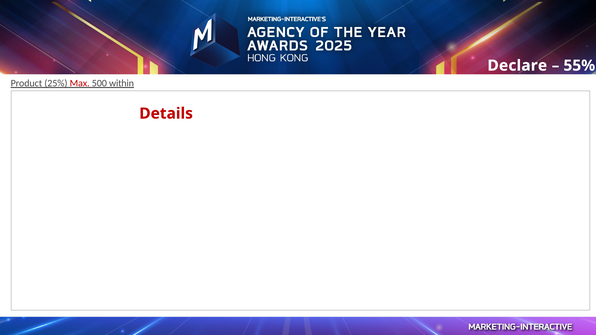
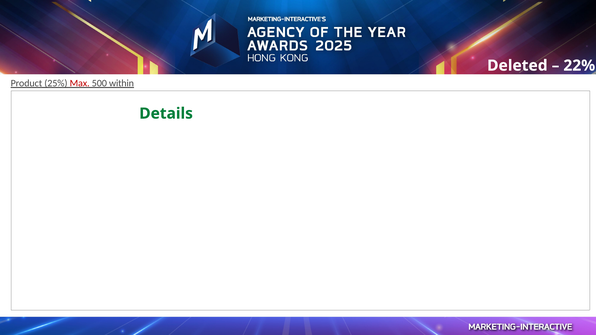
Declare: Declare -> Deleted (517, 66)
55%: 55% -> 22% (579, 66)
Details colour: red -> green (166, 114)
